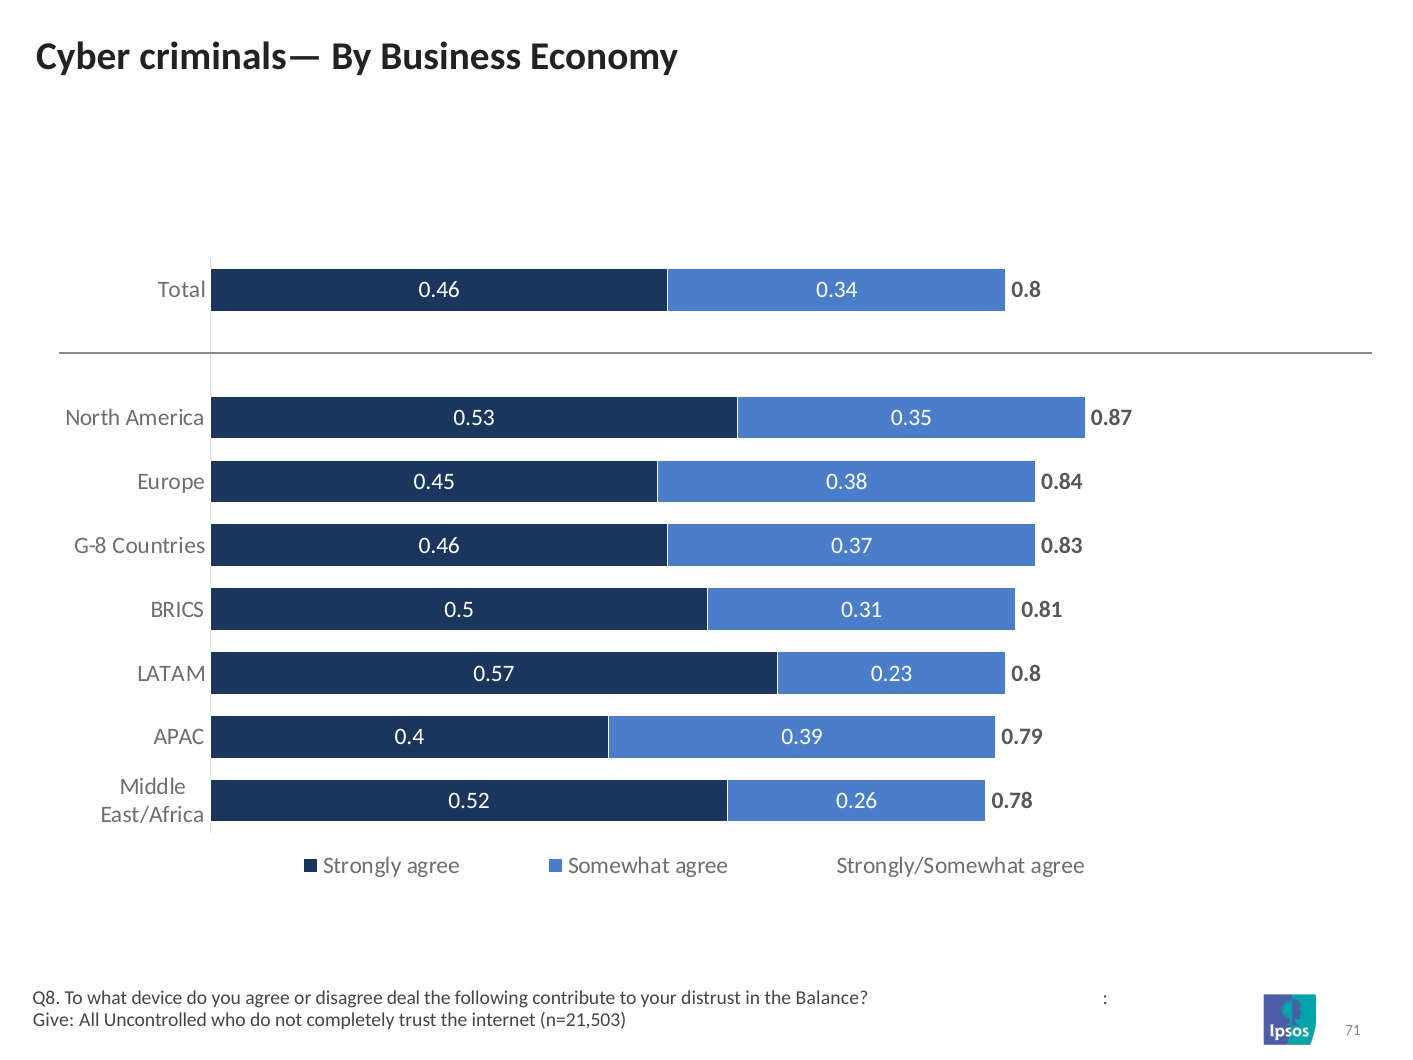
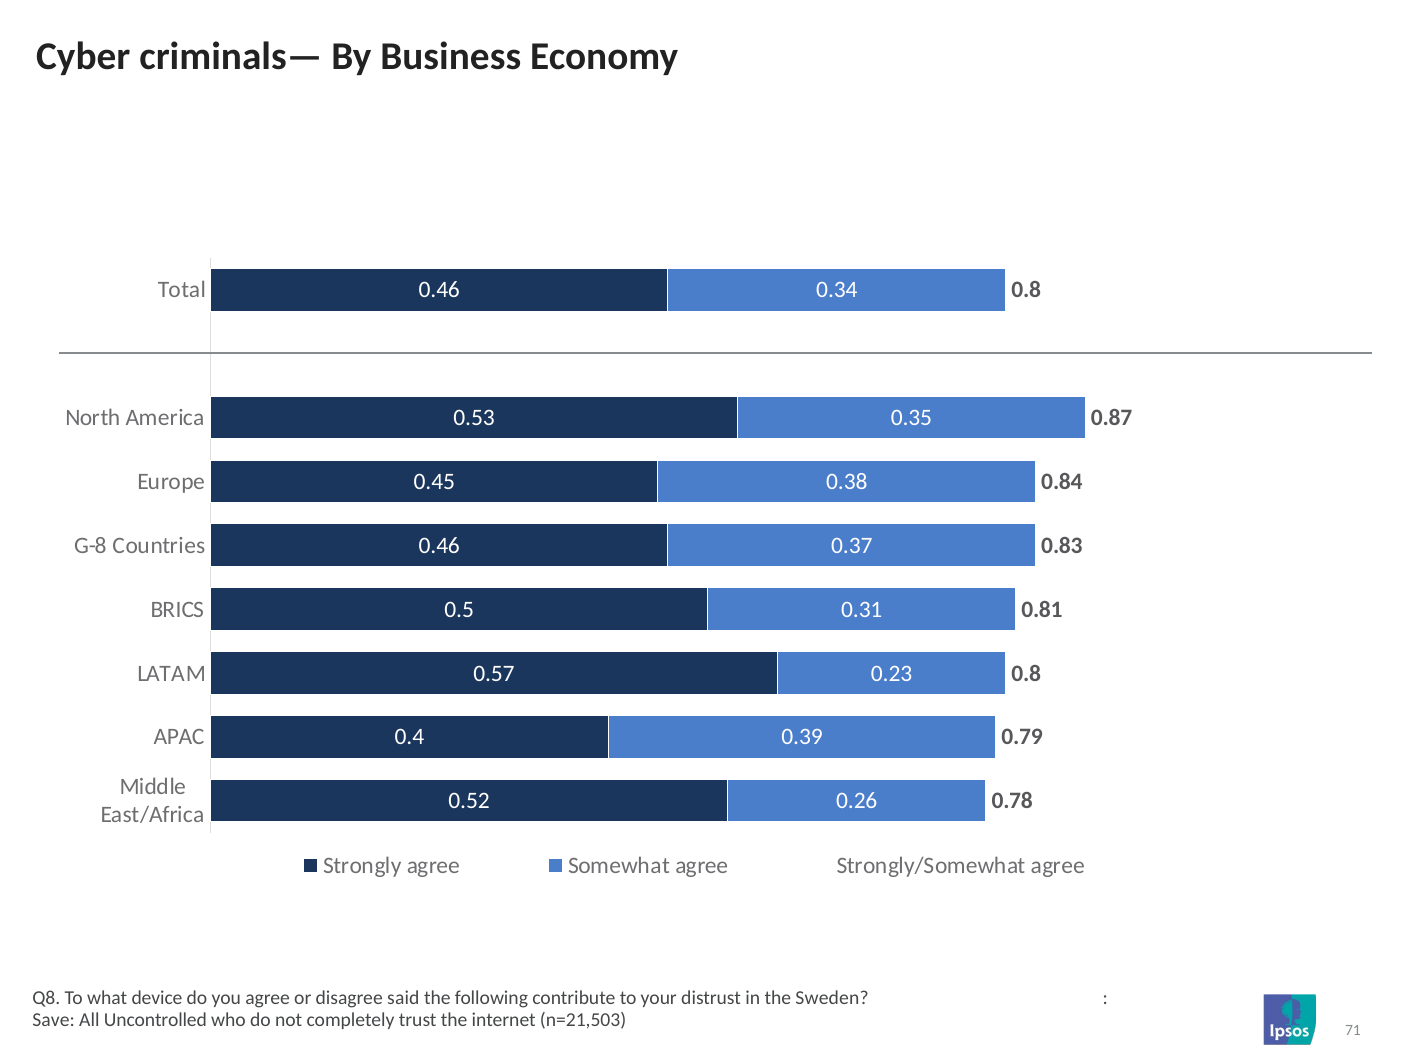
deal: deal -> said (403, 998)
Balance: Balance -> Sweden (832, 998)
Give: Give -> Save (54, 1020)
